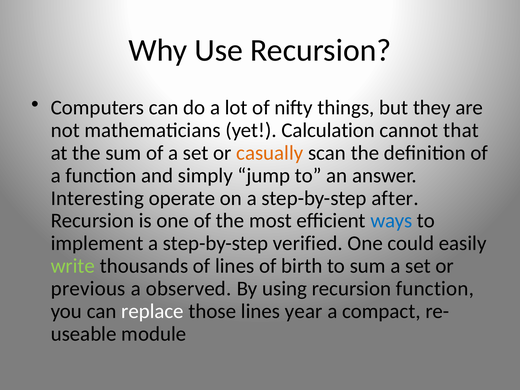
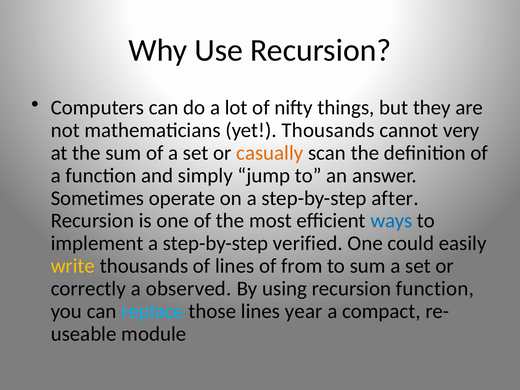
yet Calculation: Calculation -> Thousands (328, 130)
that: that -> very (461, 130)
Interesting: Interesting -> Sometimes (97, 198)
write colour: light green -> yellow (73, 266)
birth: birth -> from (302, 266)
previous: previous -> correctly (88, 289)
replace colour: white -> light blue (152, 311)
